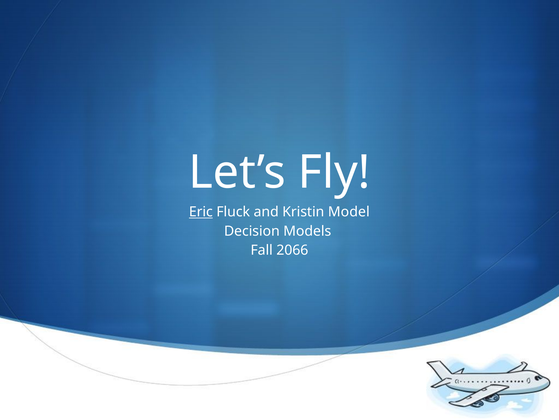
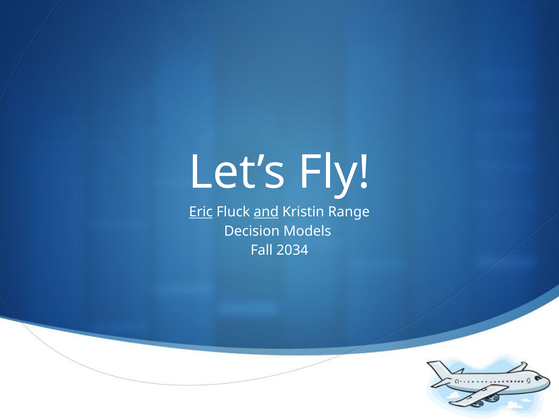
and underline: none -> present (266, 212)
Model: Model -> Range (349, 212)
2066: 2066 -> 2034 (292, 250)
